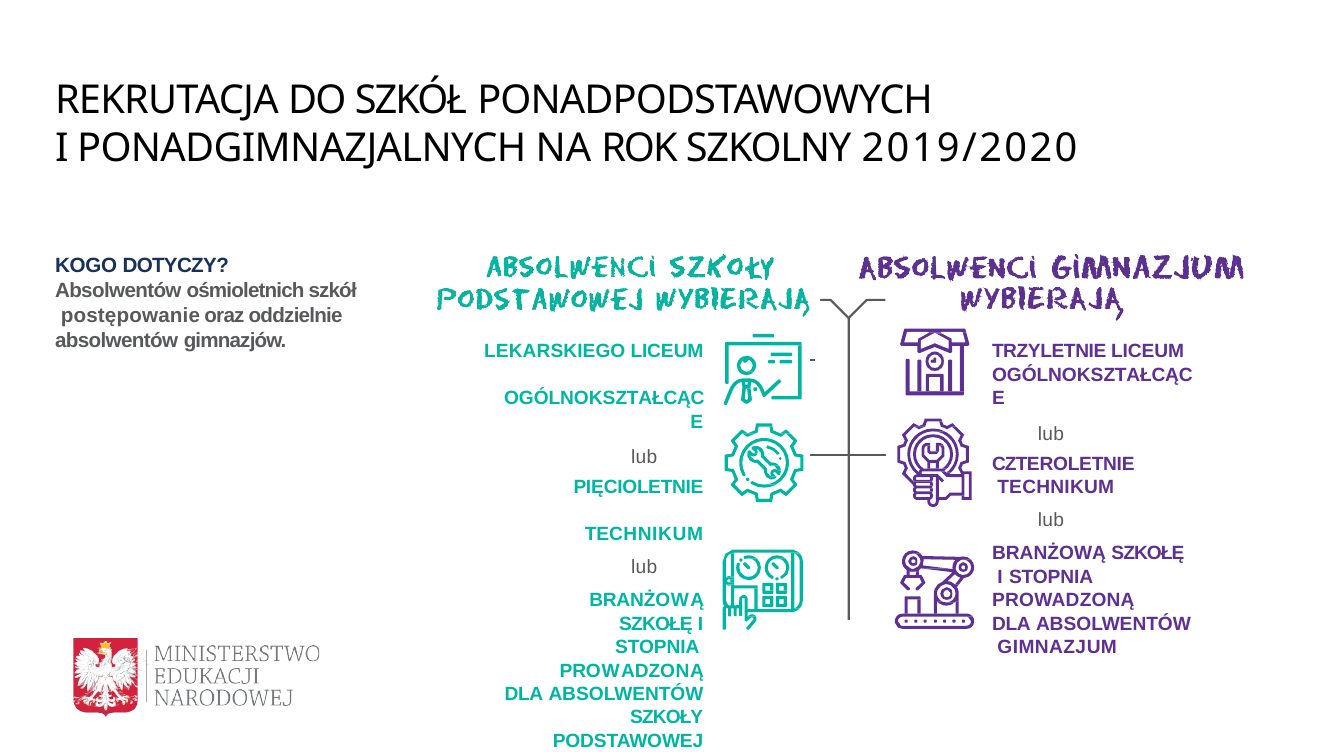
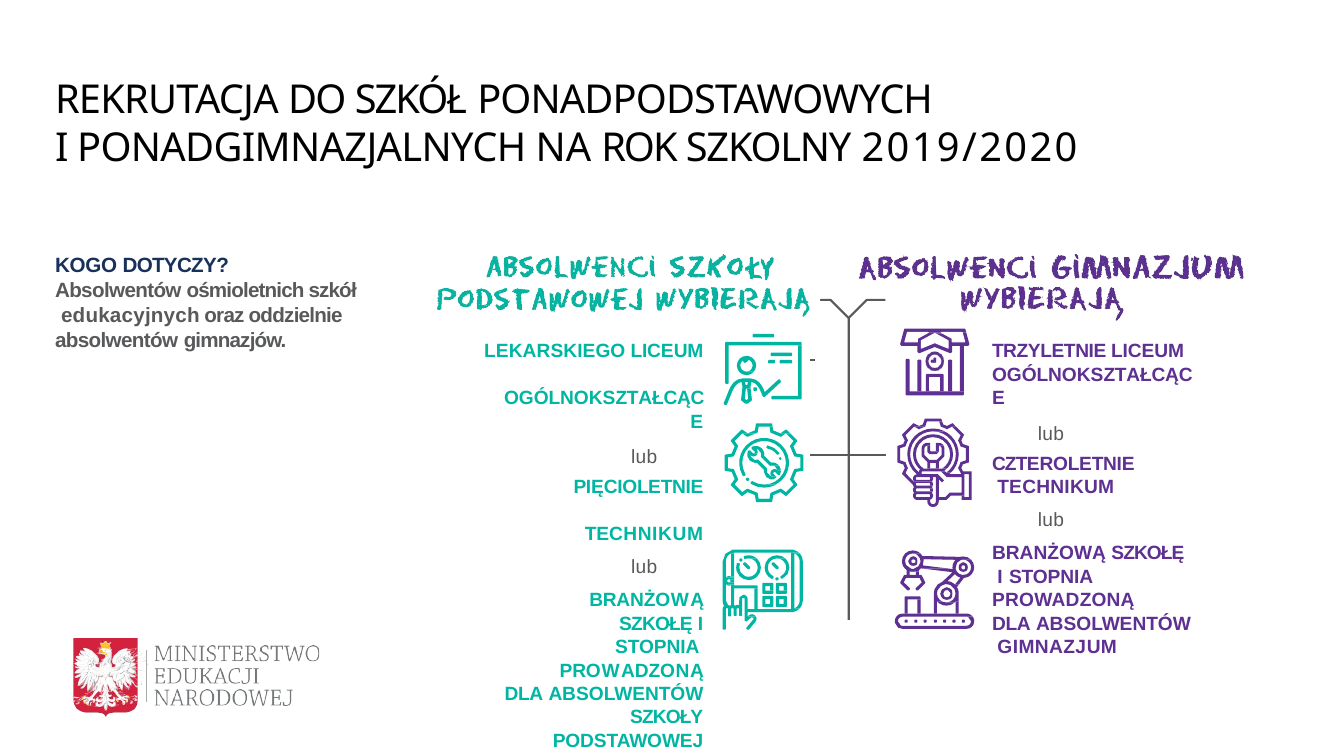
postępowanie: postępowanie -> edukacyjnych (130, 316)
